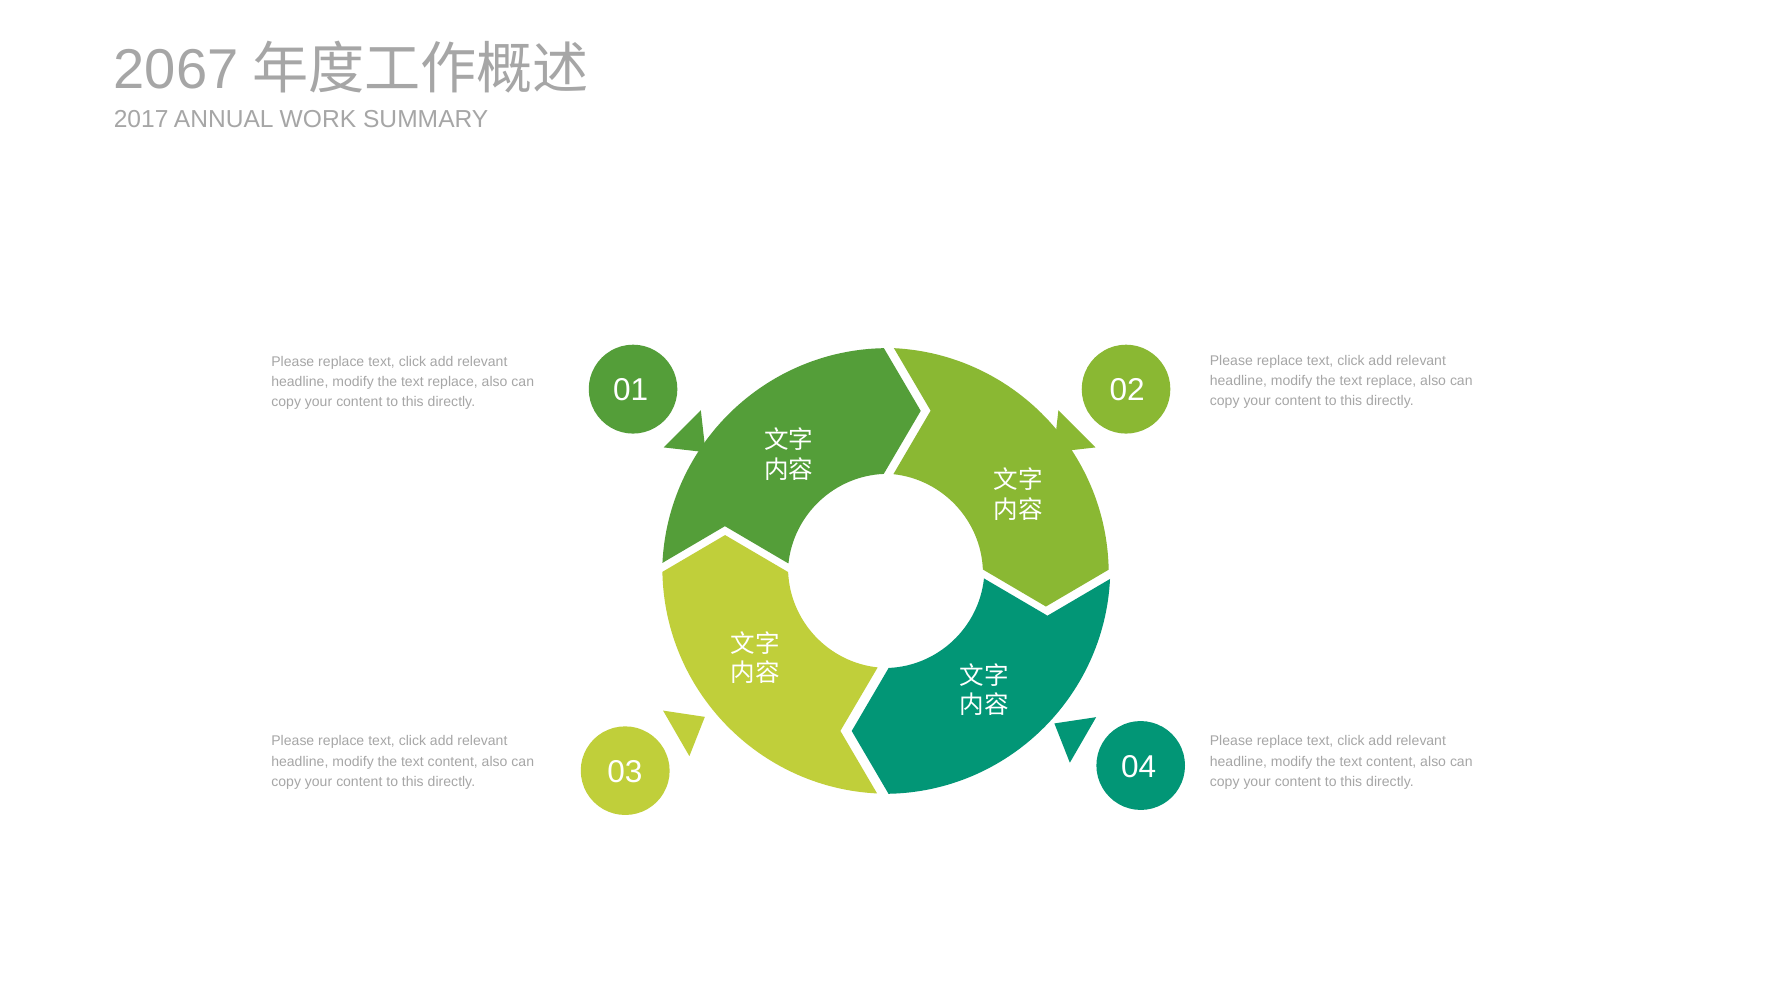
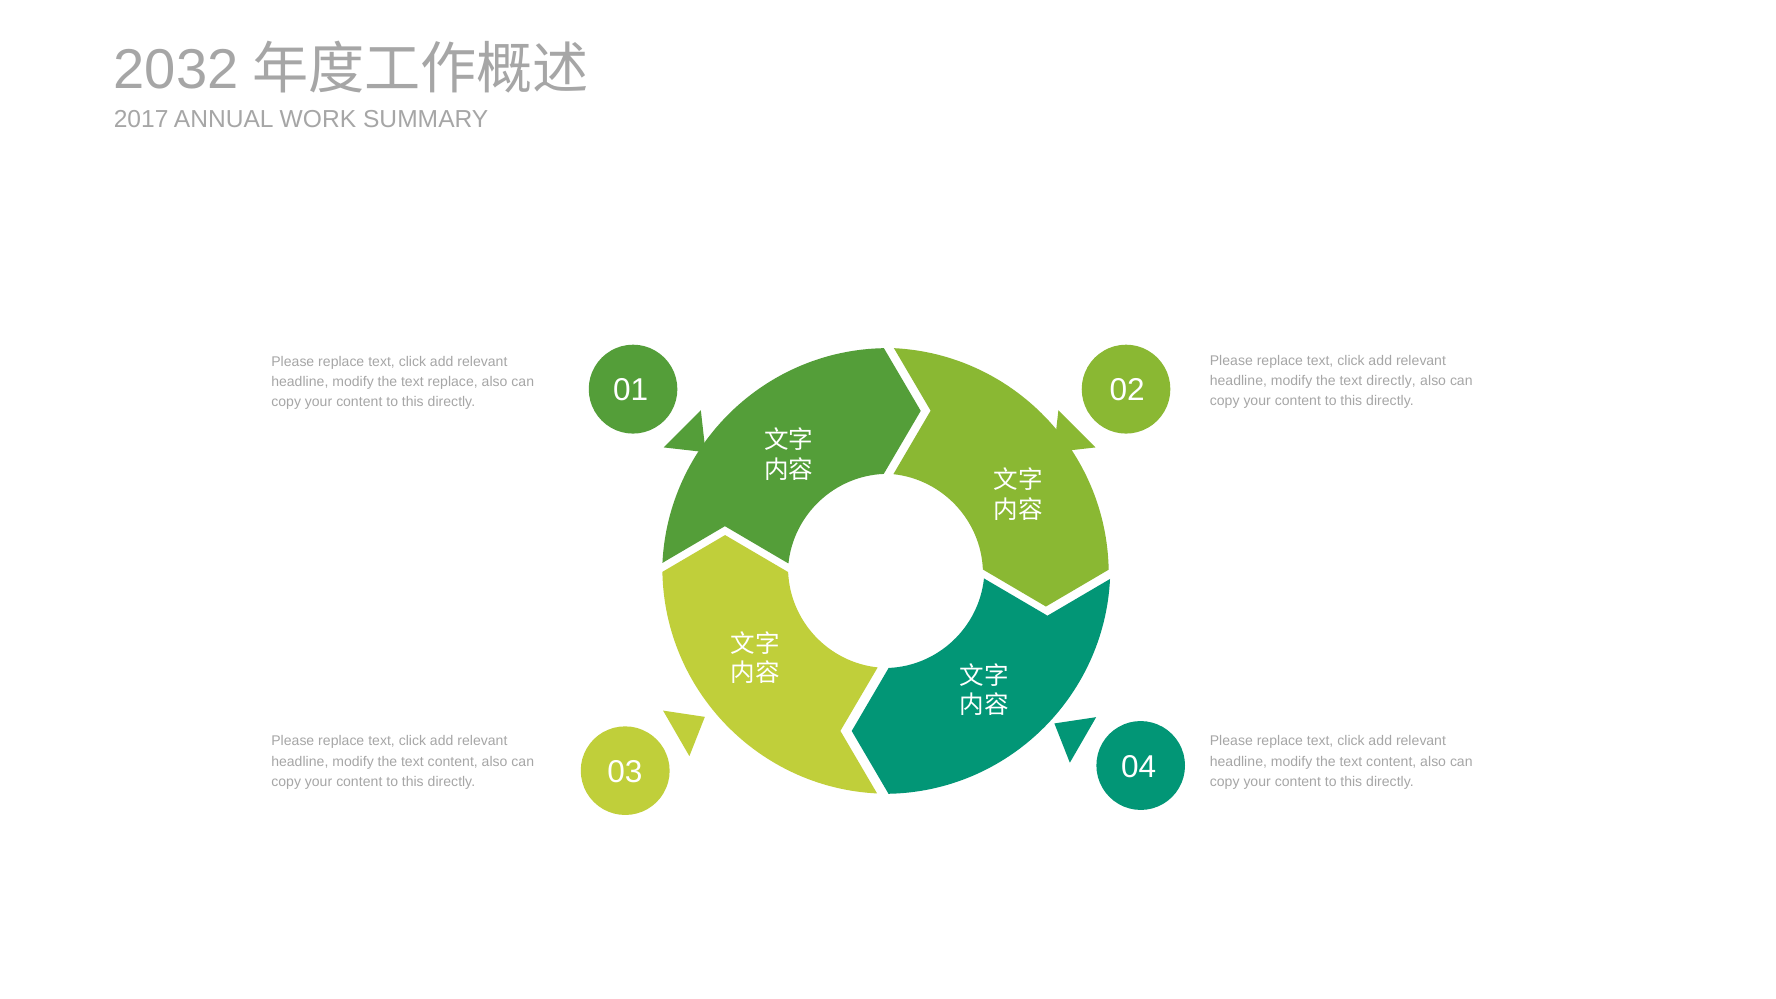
2067: 2067 -> 2032 (176, 70)
replace: replace -> directly (1391, 381)
